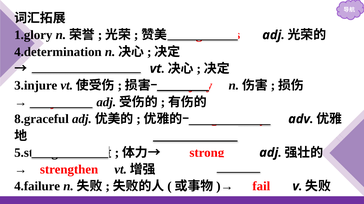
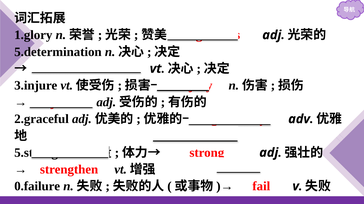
4.determination: 4.determination -> 5.determination (58, 52)
8.graceful: 8.graceful -> 2.graceful (42, 119)
4.failure: 4.failure -> 0.failure (37, 187)
